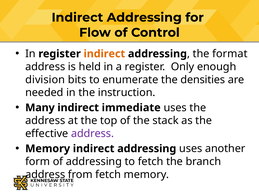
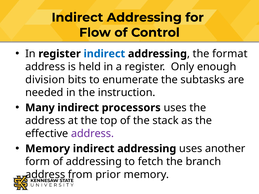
indirect colour: orange -> blue (104, 54)
densities: densities -> subtasks (203, 80)
immediate: immediate -> processors (131, 108)
from fetch: fetch -> prior (108, 175)
